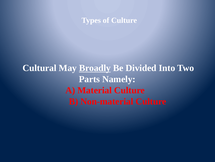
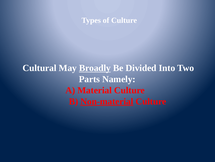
Non-material underline: none -> present (107, 101)
